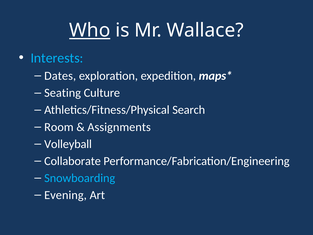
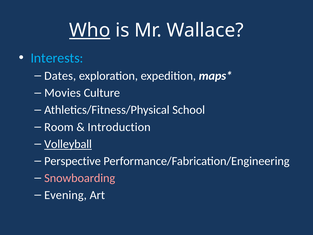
Seating: Seating -> Movies (63, 93)
Search: Search -> School (189, 110)
Assignments: Assignments -> Introduction (119, 127)
Volleyball underline: none -> present (68, 144)
Collaborate: Collaborate -> Perspective (73, 161)
Snowboarding colour: light blue -> pink (80, 178)
